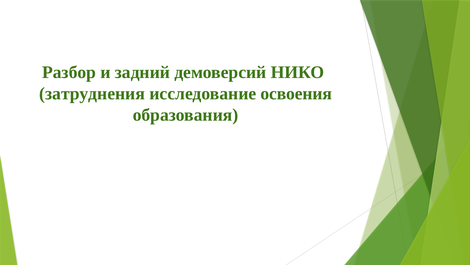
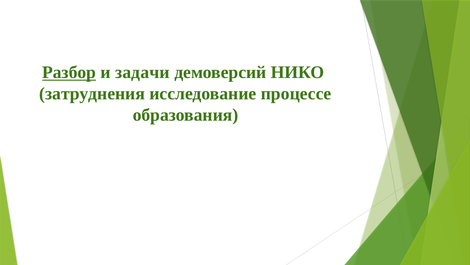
Разбор underline: none -> present (69, 72)
задний: задний -> задачи (142, 72)
освоения: освоения -> процессе (296, 93)
